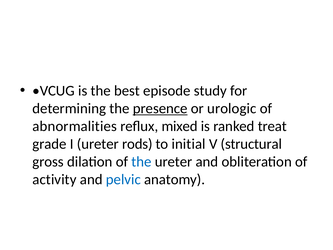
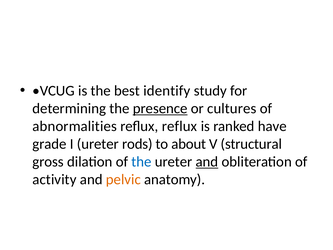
episode: episode -> identify (167, 91)
urologic: urologic -> cultures (232, 108)
reflux mixed: mixed -> reflux (179, 126)
treat: treat -> have (272, 126)
initial: initial -> about (189, 144)
and underline: none -> present (207, 162)
pelvic colour: blue -> orange (123, 179)
